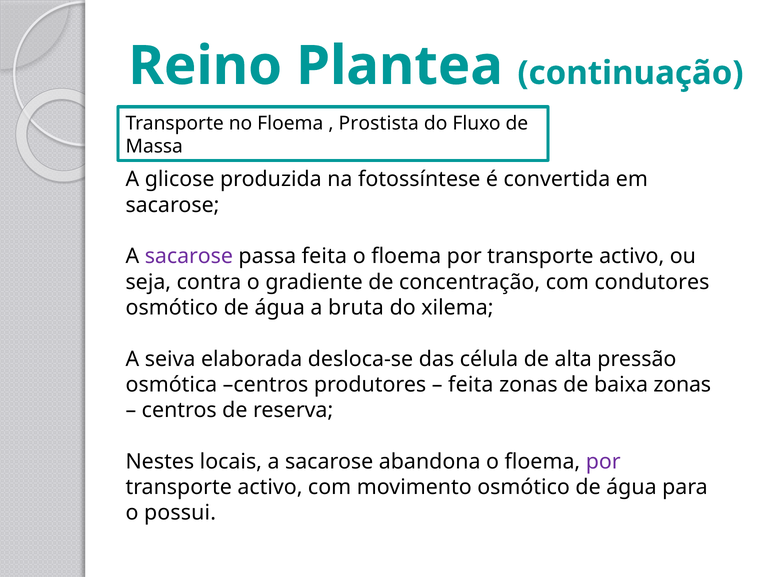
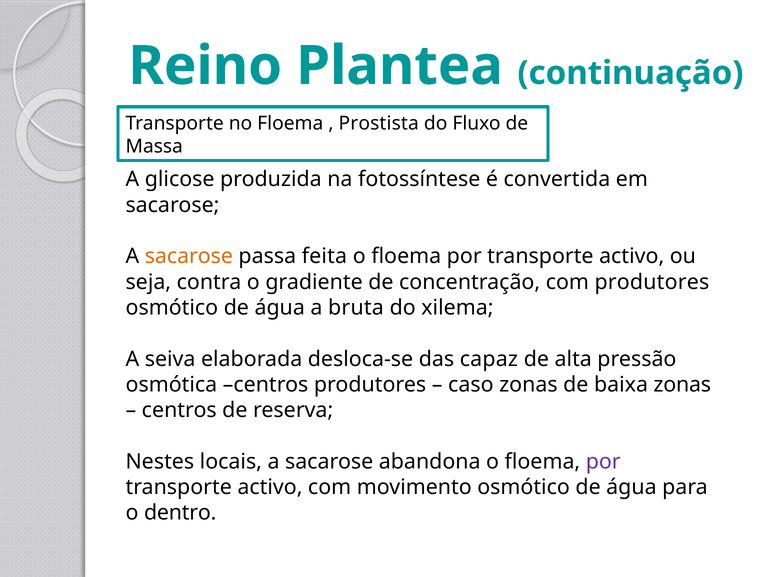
sacarose colour: purple -> orange (189, 256)
com condutores: condutores -> produtores (652, 282)
célula: célula -> capaz (489, 359)
feita: feita -> caso (471, 384)
possui: possui -> dentro (180, 513)
